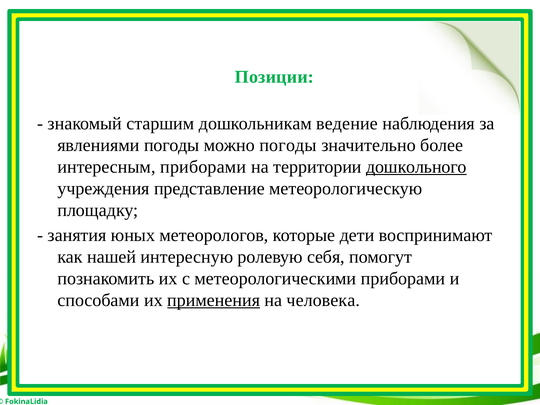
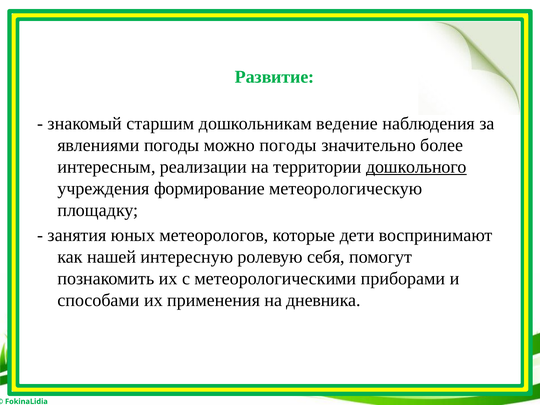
Позиции: Позиции -> Развитие (275, 77)
интересным приборами: приборами -> реализации (203, 167)
представление: представление -> формирование (209, 188)
применения underline: present -> none (214, 300)
человека: человека -> дневника (323, 300)
